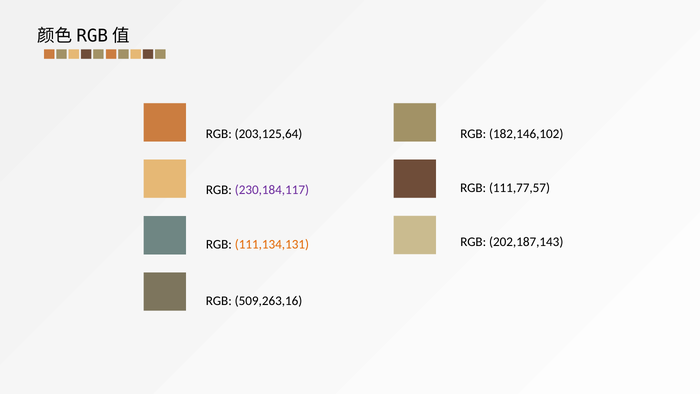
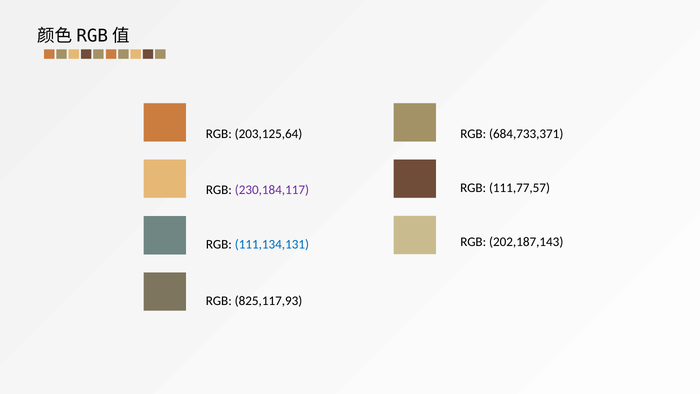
182,146,102: 182,146,102 -> 684,733,371 (526, 134)
111,134,131 colour: orange -> blue (272, 244)
509,263,16: 509,263,16 -> 825,117,93 (269, 301)
